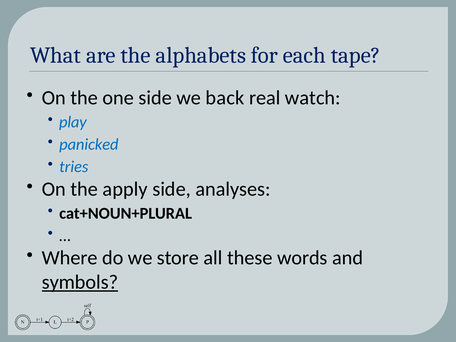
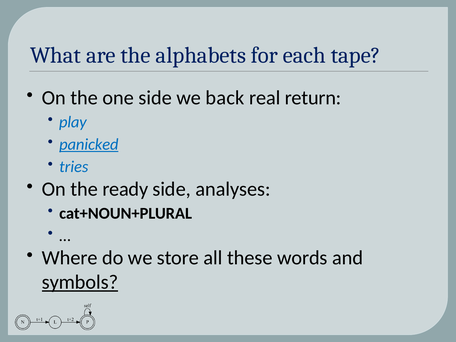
watch: watch -> return (313, 98)
panicked underline: none -> present (89, 145)
apply: apply -> ready (125, 189)
